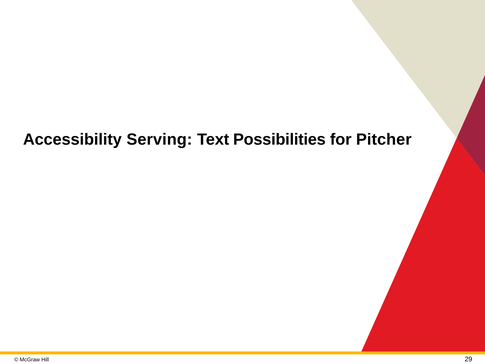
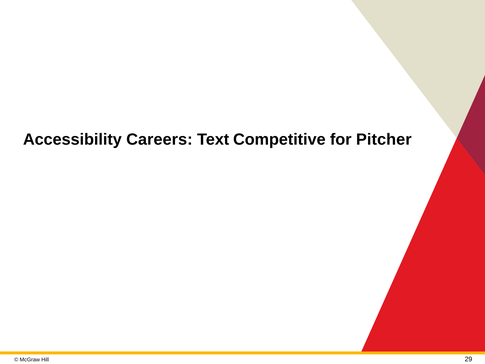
Serving: Serving -> Careers (159, 139)
Possibilities: Possibilities -> Competitive (279, 139)
